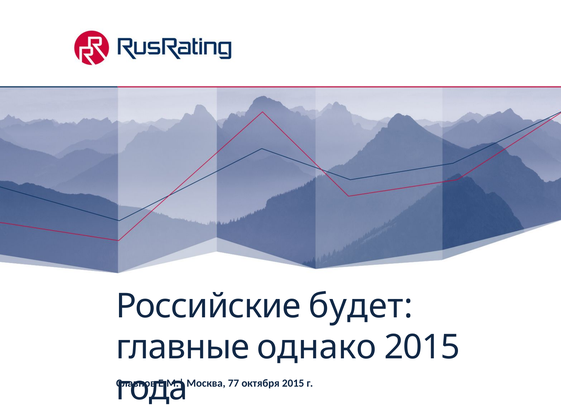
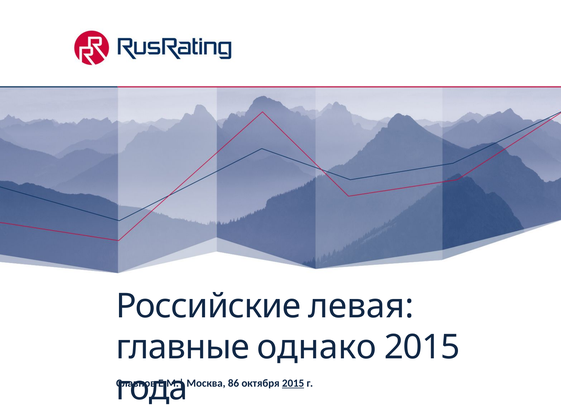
будет: будет -> левая (361, 307)
77: 77 -> 86 (234, 384)
2015 underline: none -> present (293, 384)
